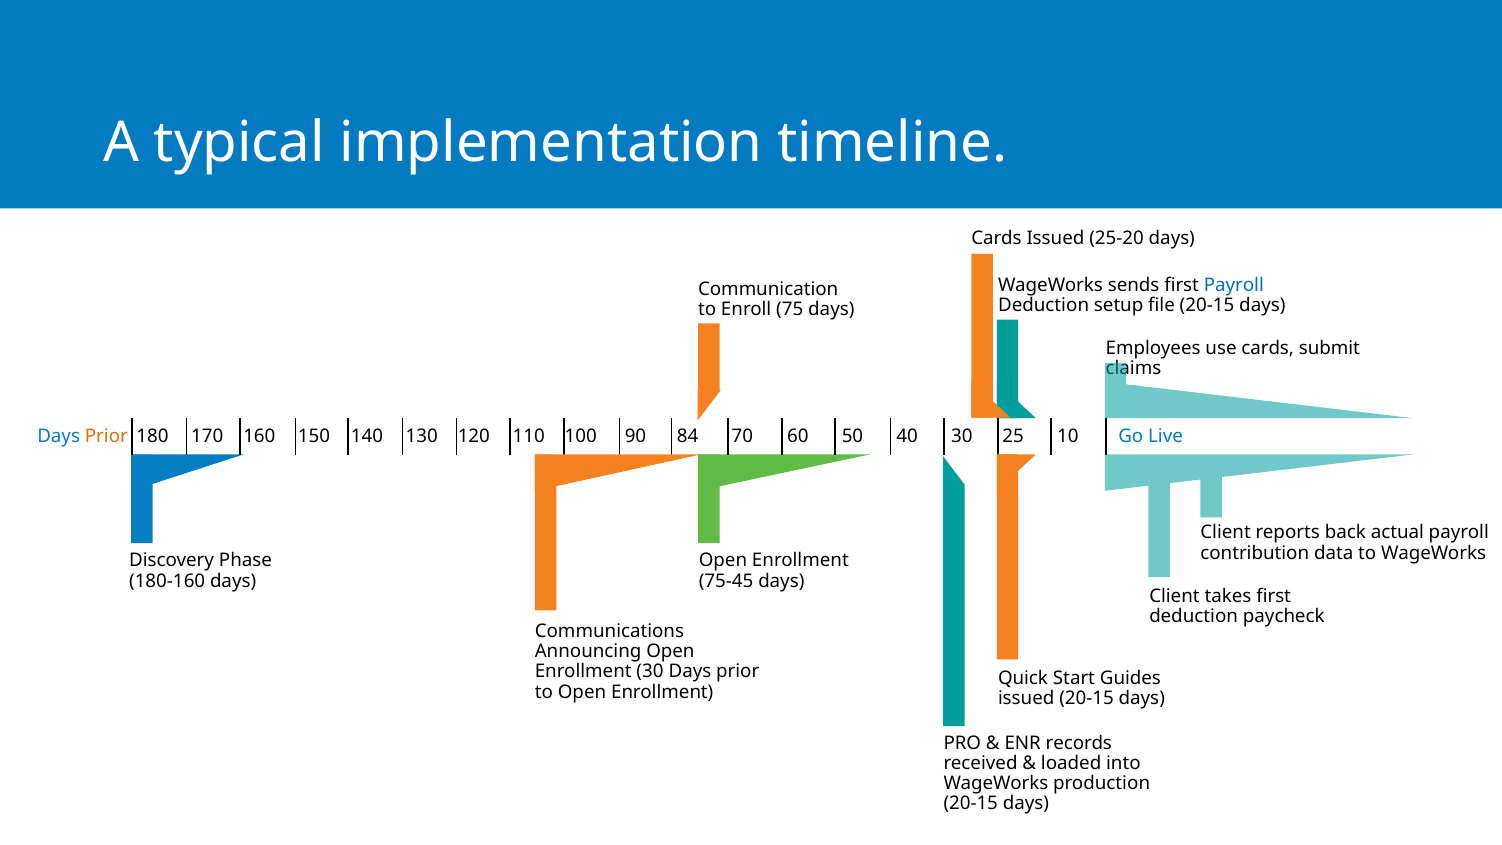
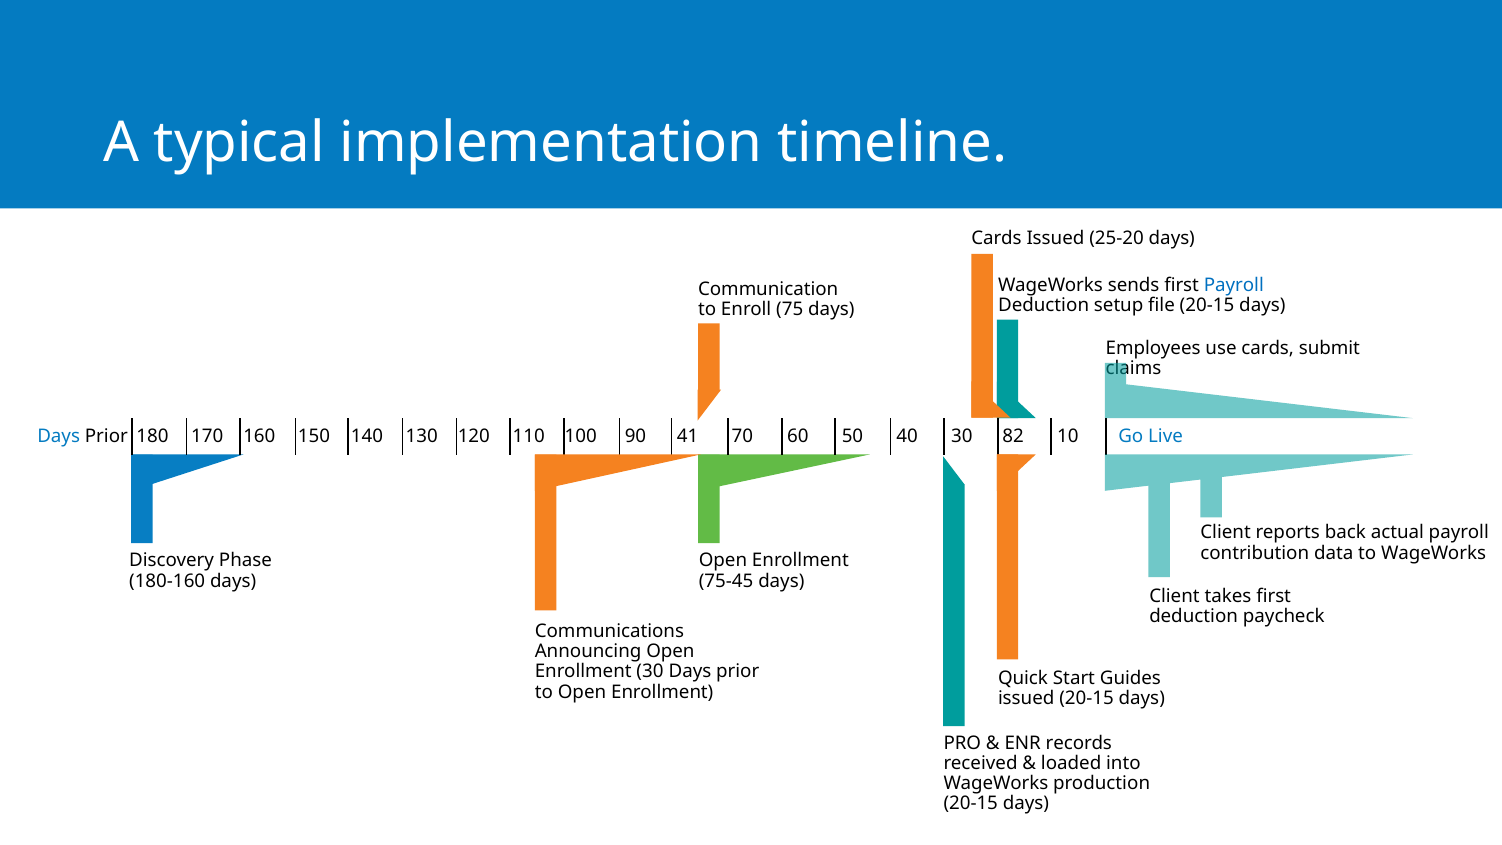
Prior colour: orange -> black (106, 437)
84: 84 -> 41 (688, 437)
25: 25 -> 82 (1013, 437)
